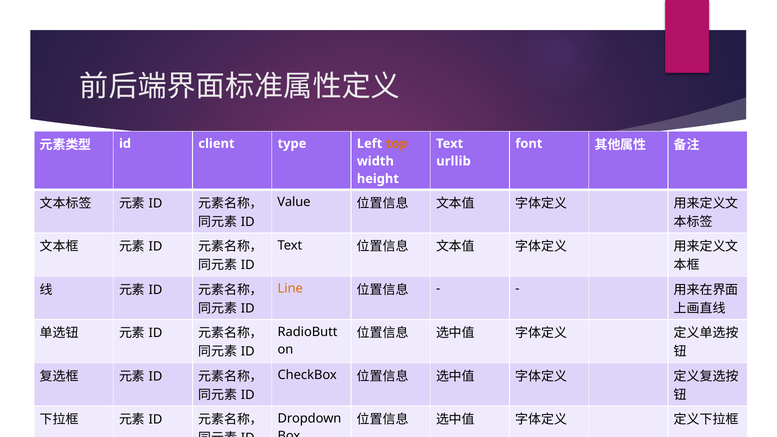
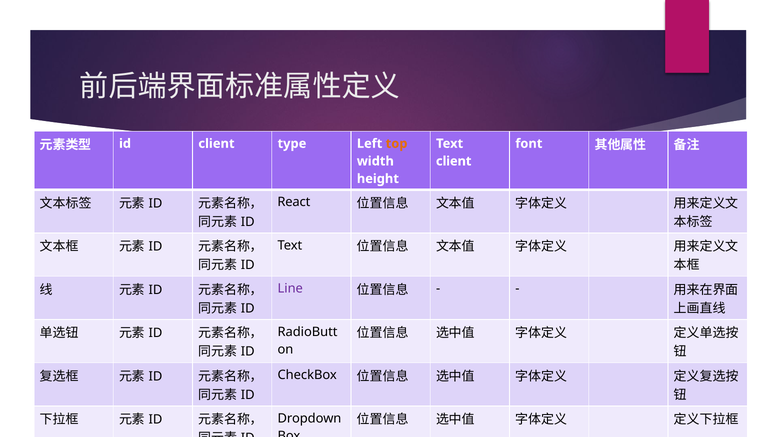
urllib: urllib -> client (454, 161)
Value: Value -> React (294, 202)
Line colour: orange -> purple (290, 289)
